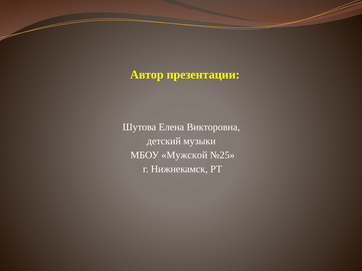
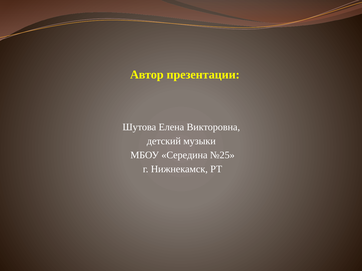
Мужской: Мужской -> Середина (184, 155)
